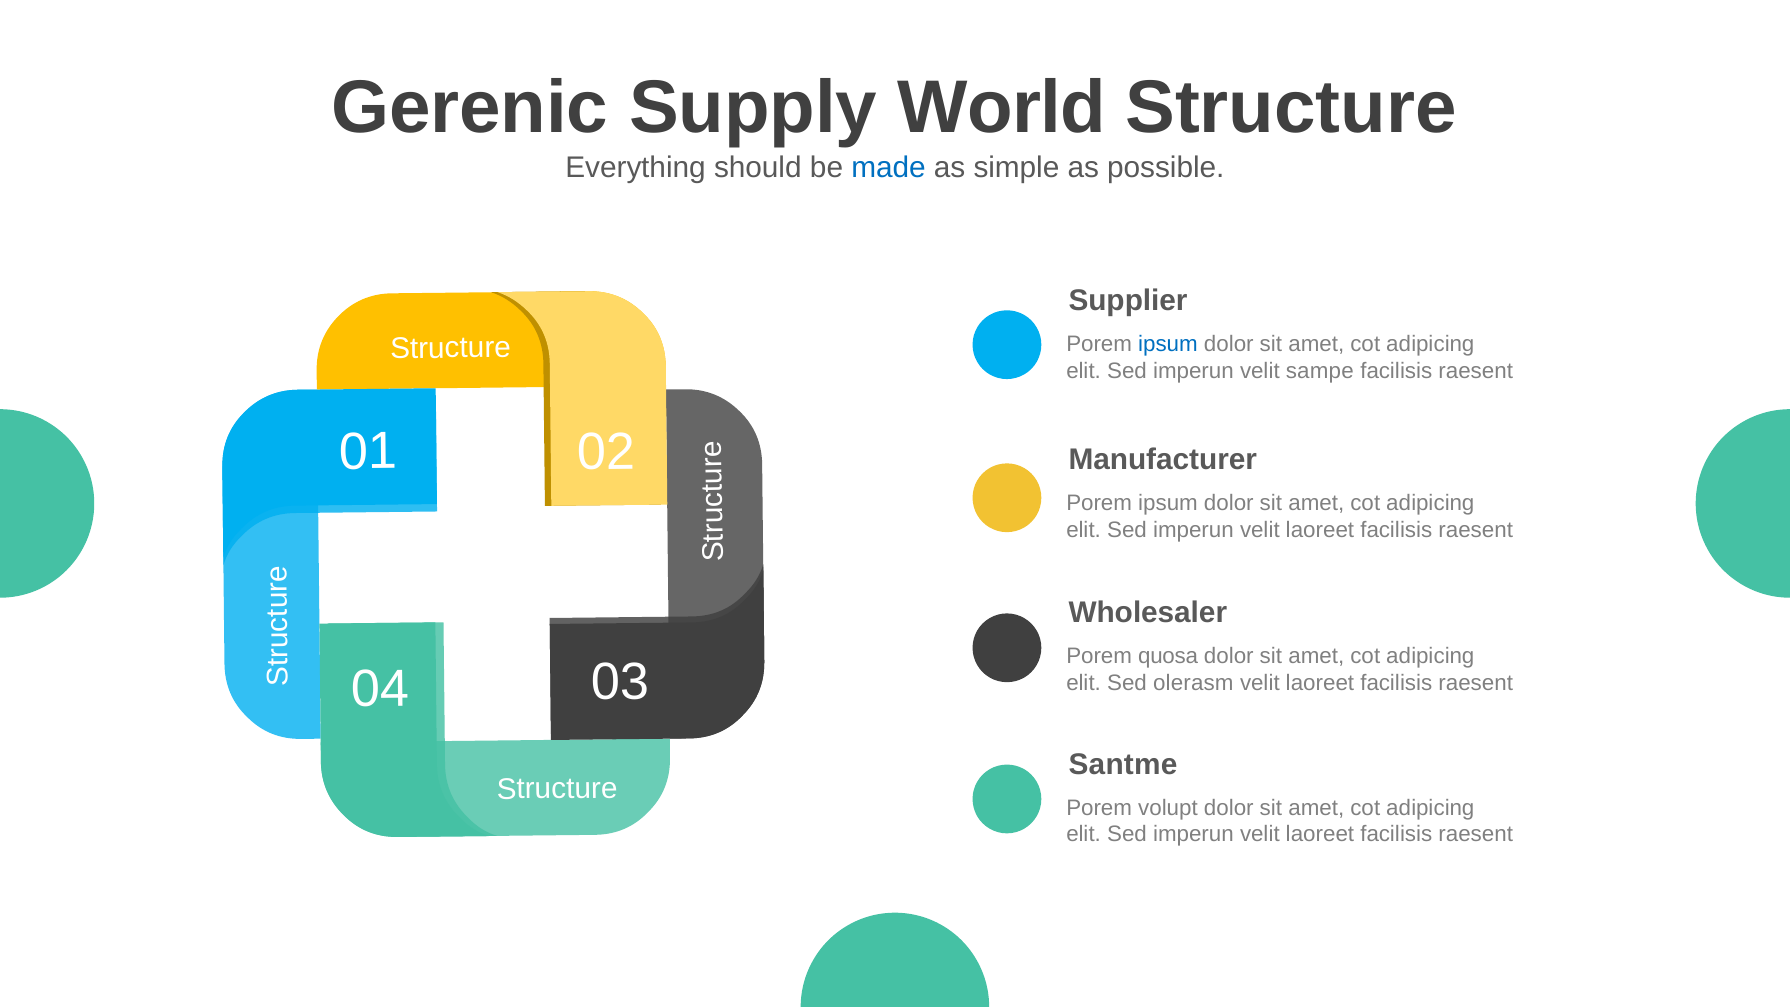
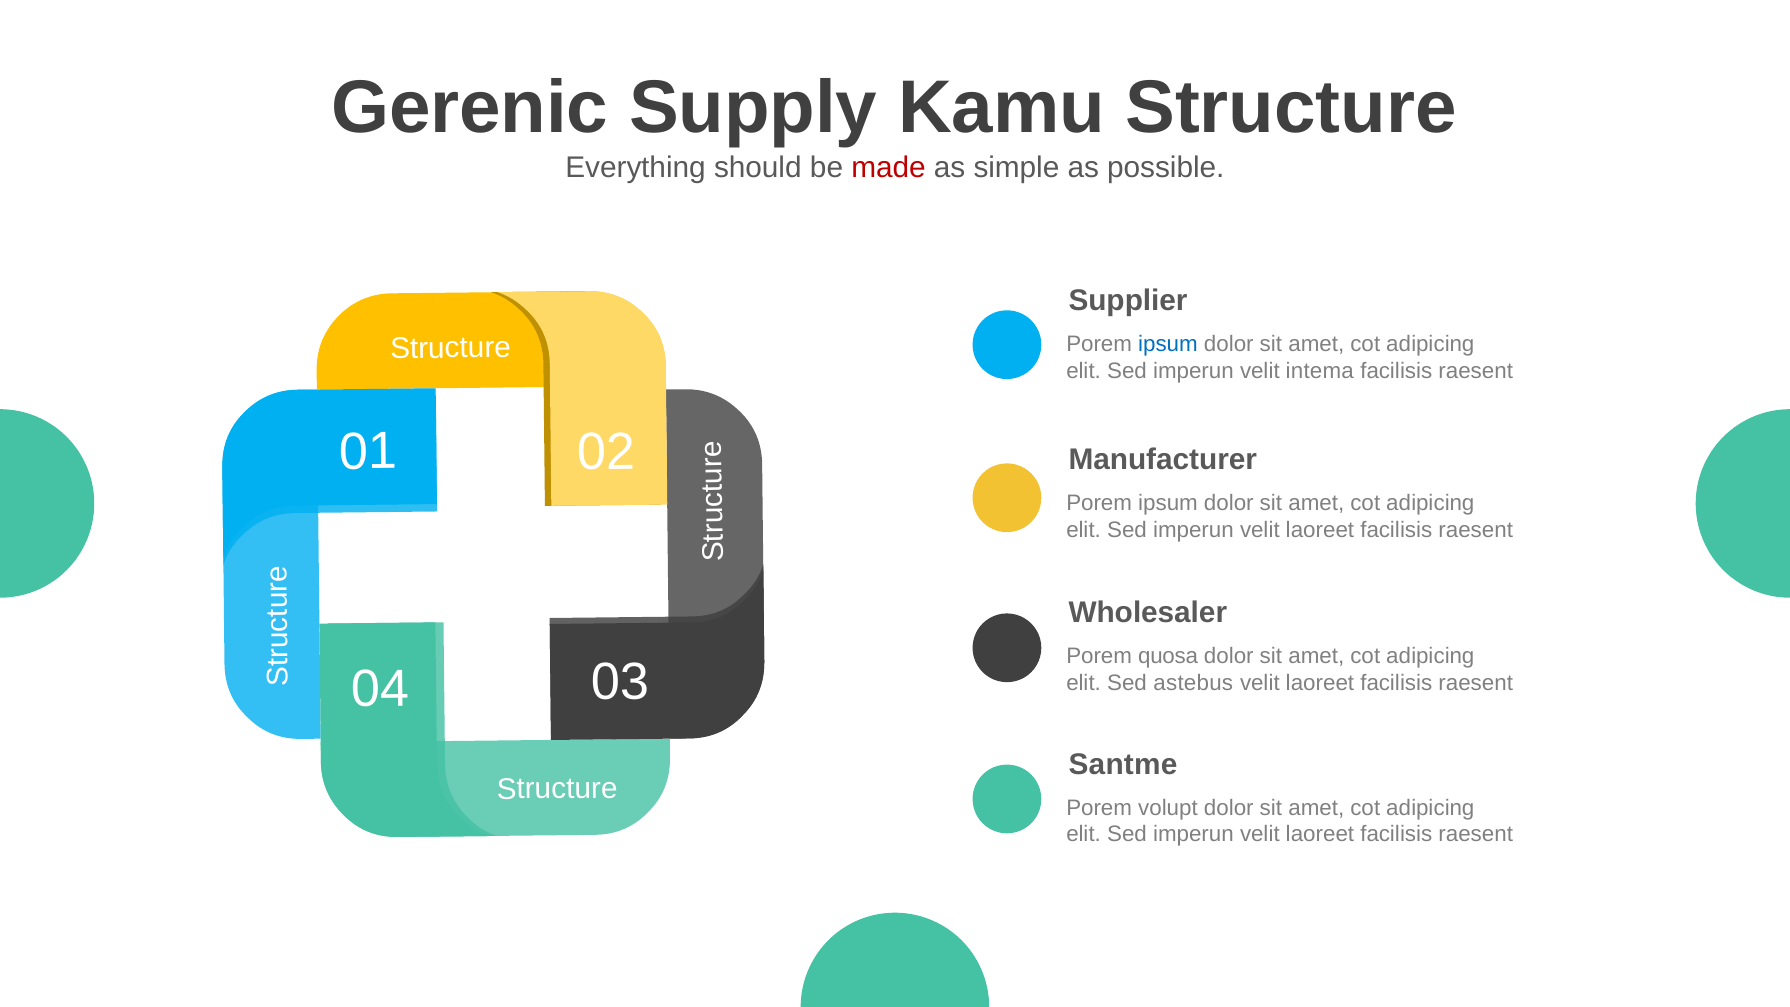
World: World -> Kamu (1001, 108)
made colour: blue -> red (888, 168)
sampe: sampe -> intema (1320, 371)
olerasm: olerasm -> astebus (1193, 683)
